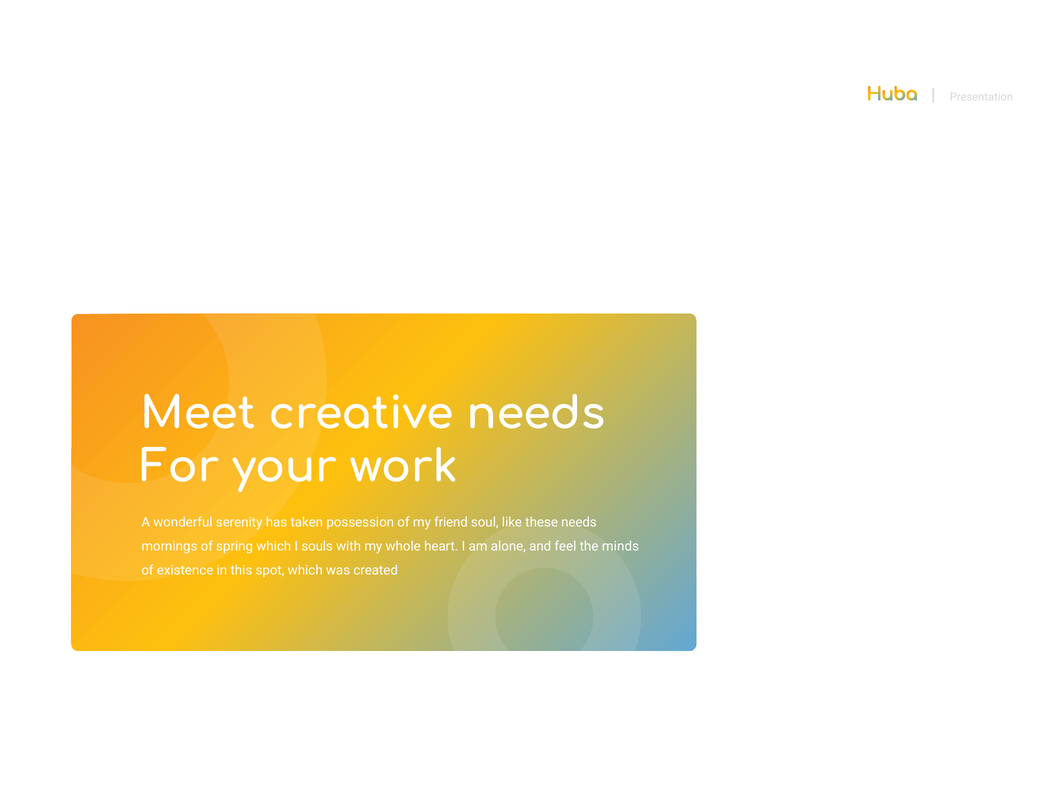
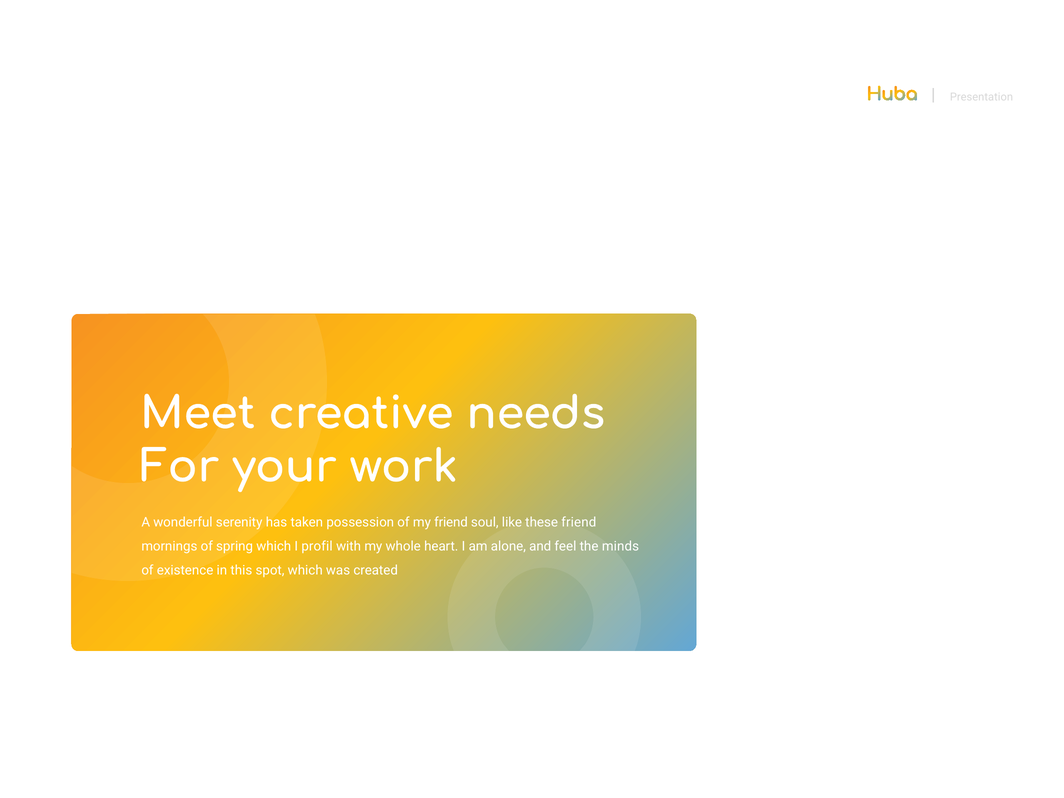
these needs: needs -> friend (579, 522)
souls: souls -> profil (317, 546)
